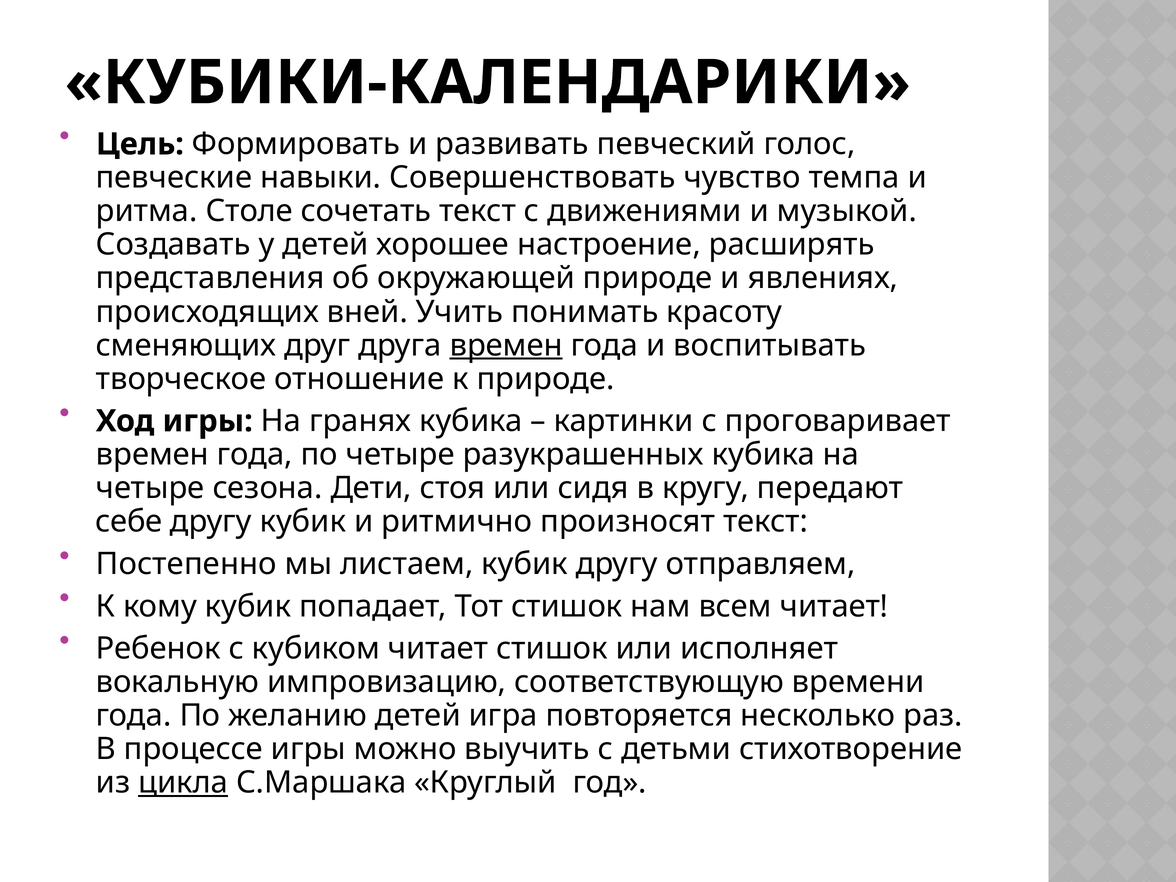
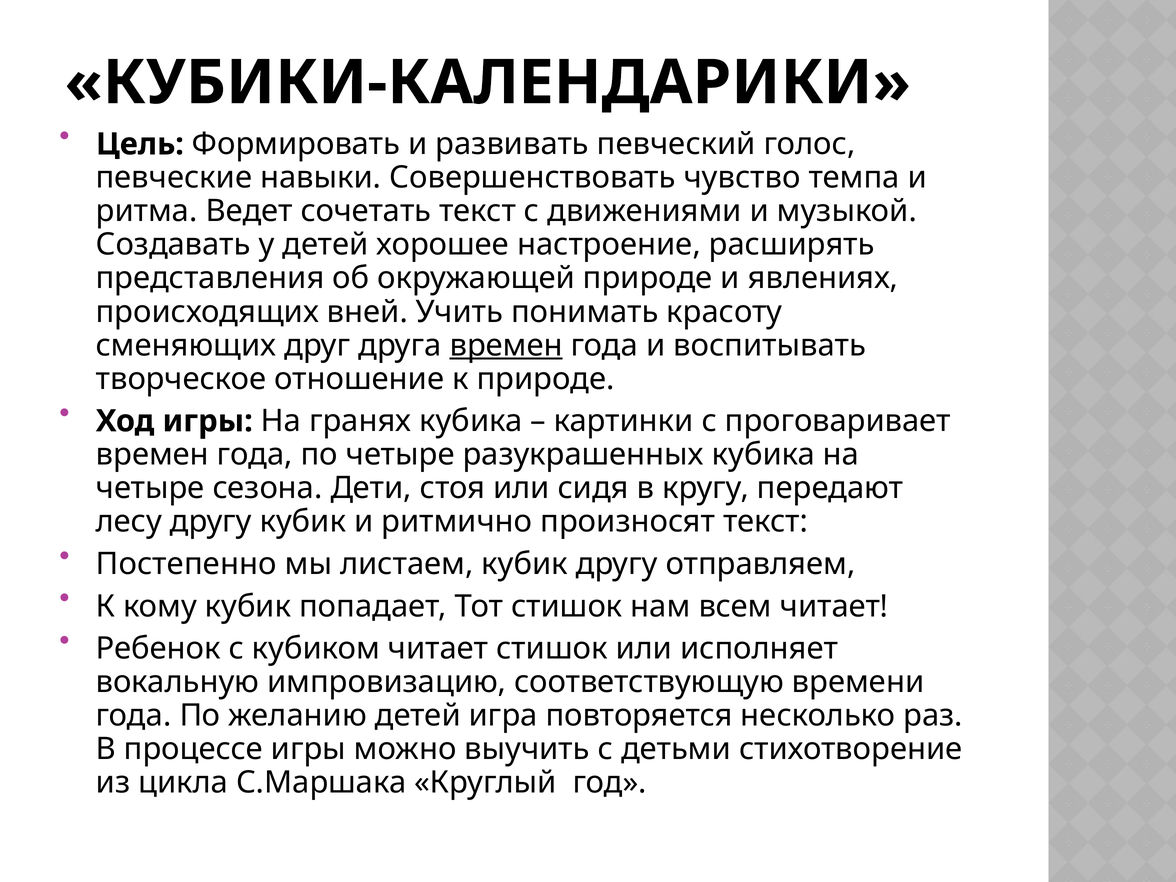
Столе: Столе -> Ведет (249, 211)
себе: себе -> лесу (129, 522)
цикла underline: present -> none (183, 783)
